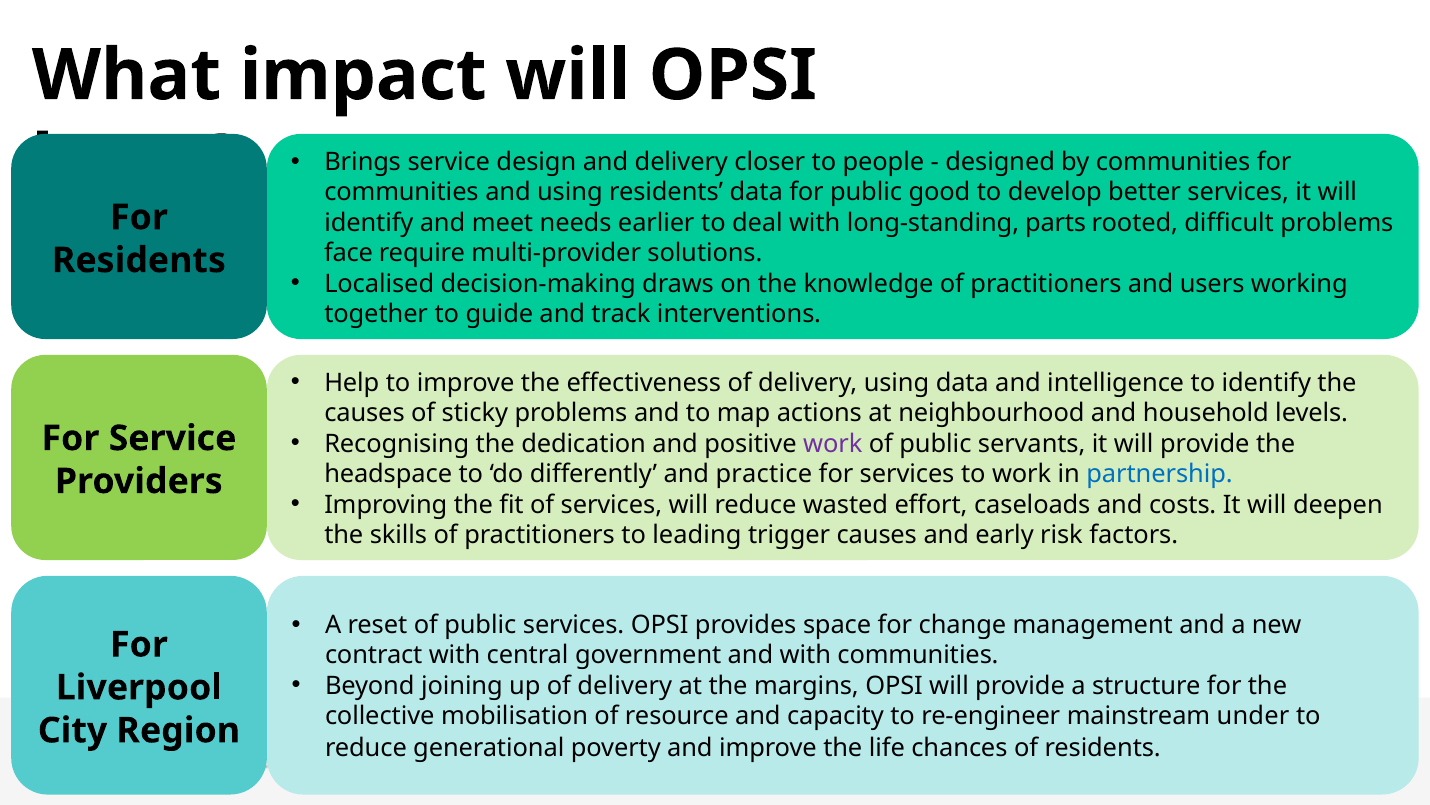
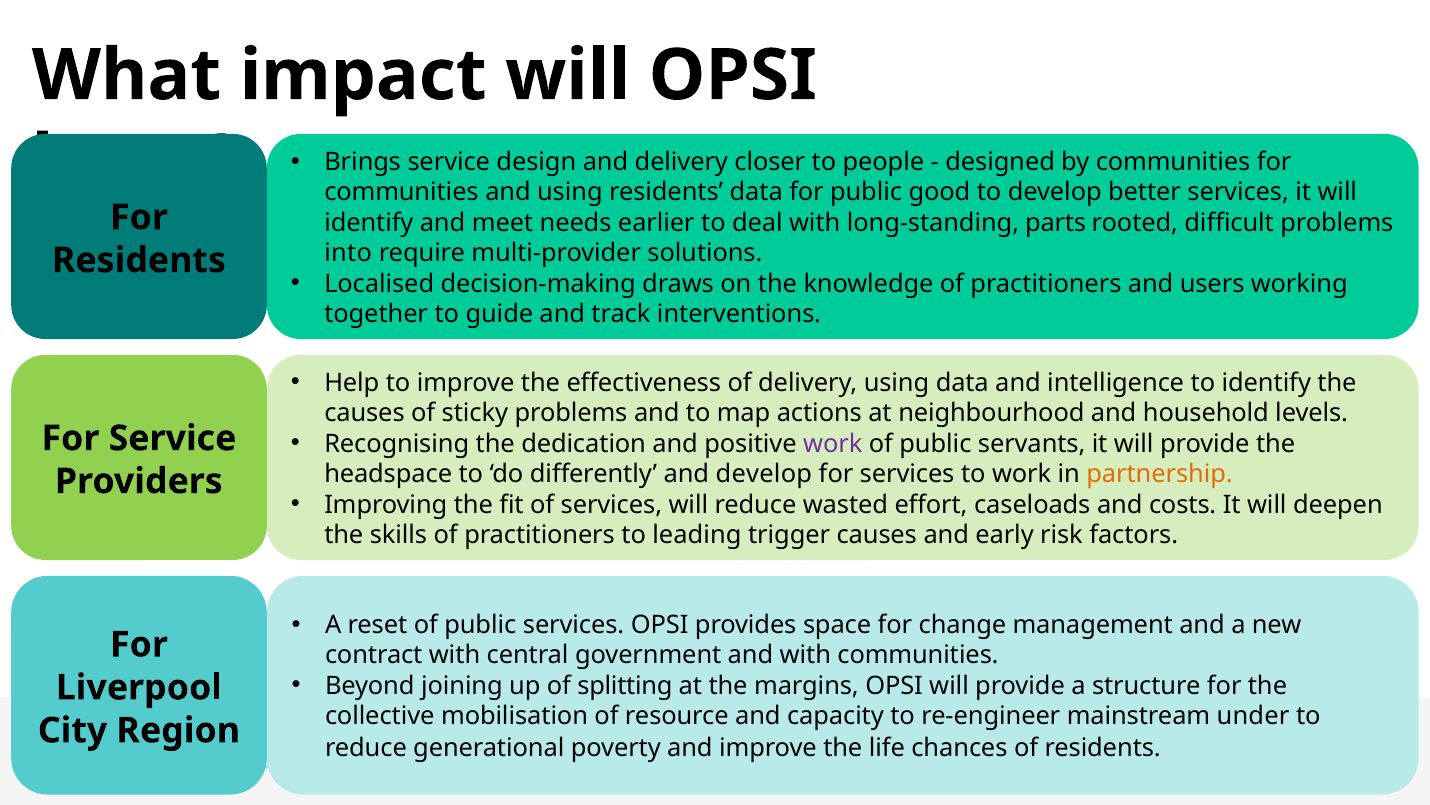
face: face -> into (348, 253)
and practice: practice -> develop (764, 474)
partnership colour: blue -> orange (1160, 474)
up of delivery: delivery -> splitting (625, 685)
